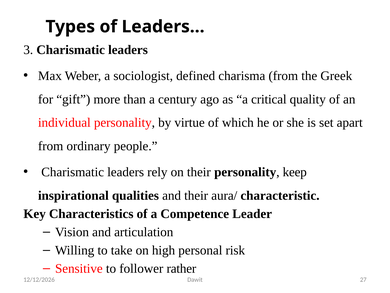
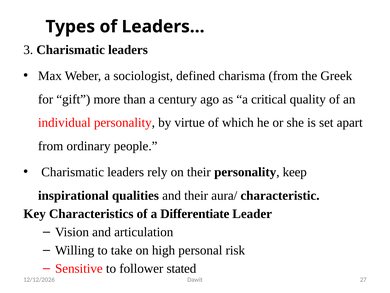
Competence: Competence -> Differentiate (195, 213)
rather: rather -> stated (181, 268)
